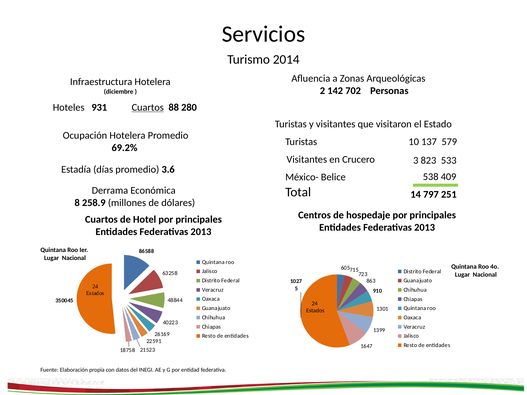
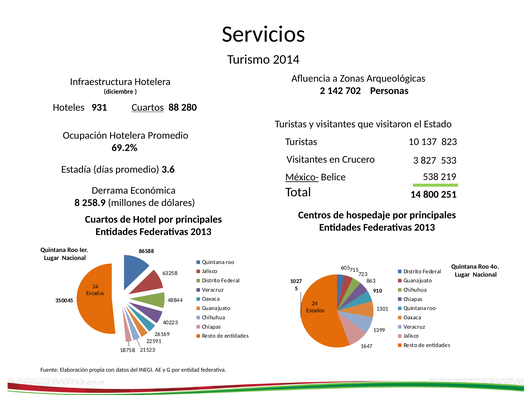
579: 579 -> 823 (449, 142)
823: 823 -> 827 (428, 161)
409: 409 -> 219 (449, 177)
México- underline: none -> present (302, 177)
797: 797 -> 800 (431, 195)
